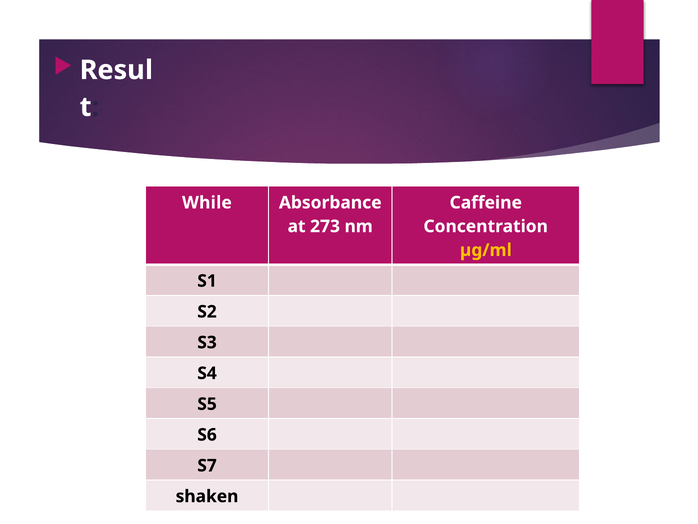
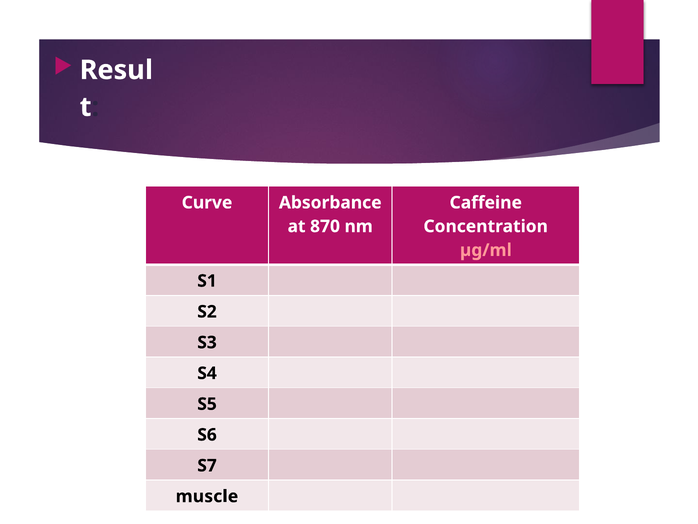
While: While -> Curve (207, 202)
273: 273 -> 870 (325, 226)
µg/ml colour: yellow -> pink (486, 250)
shaken: shaken -> muscle (207, 496)
